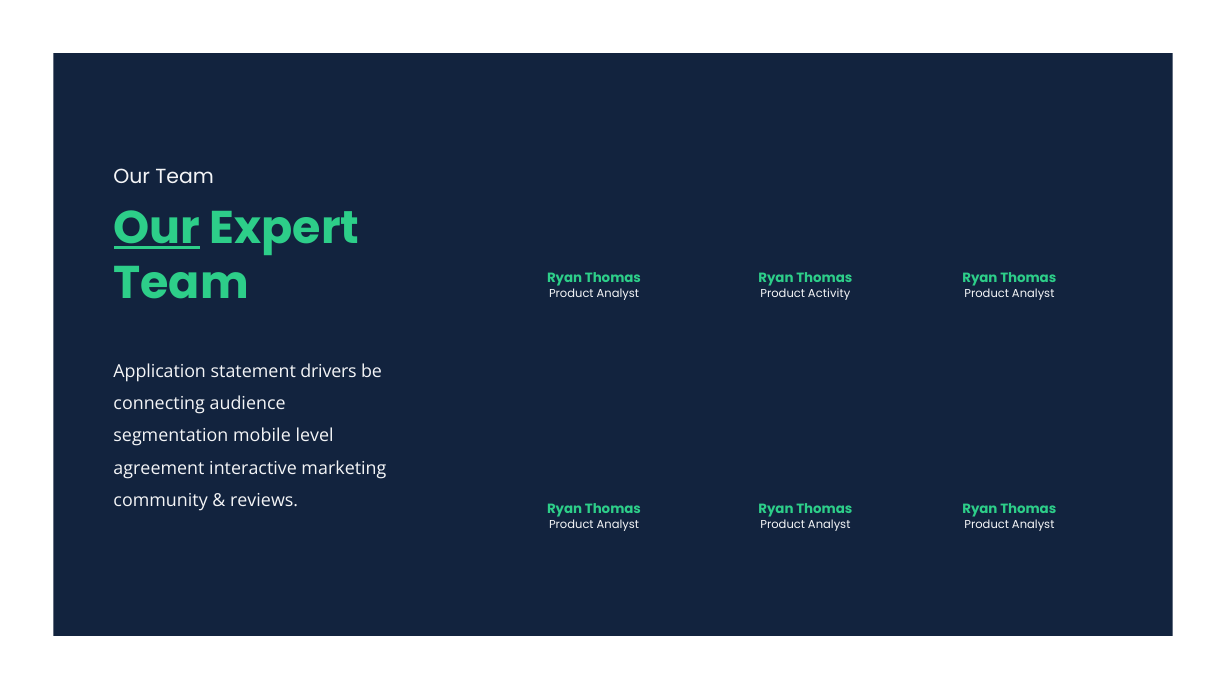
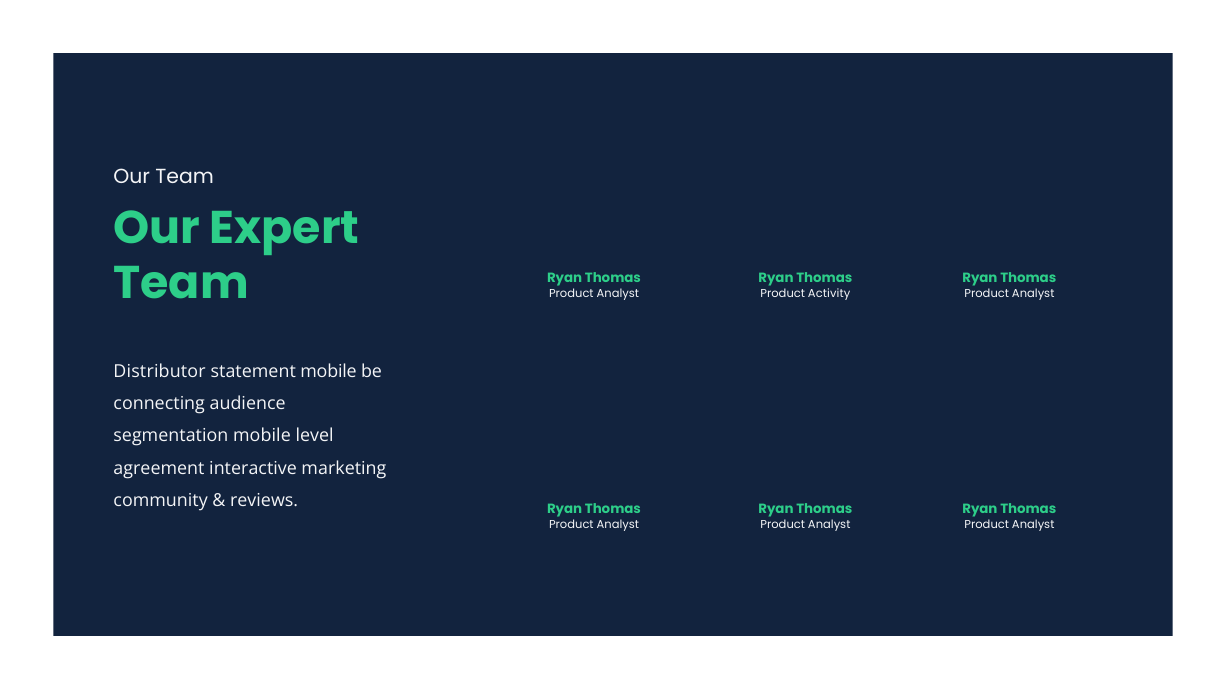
Our underline: present -> none (157, 228)
Application: Application -> Distributor (160, 372)
statement drivers: drivers -> mobile (329, 372)
